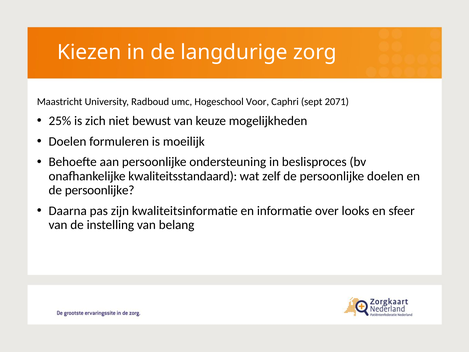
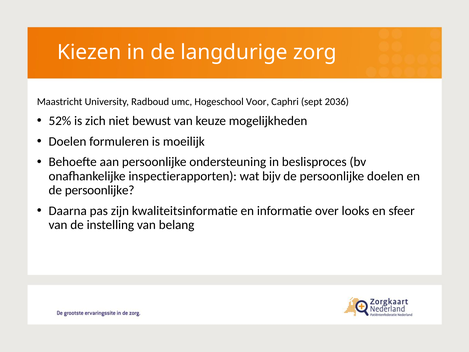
2071: 2071 -> 2036 (337, 102)
25%: 25% -> 52% (60, 121)
kwaliteitsstandaard: kwaliteitsstandaard -> inspectierapporten (183, 176)
zelf: zelf -> bijv (271, 176)
